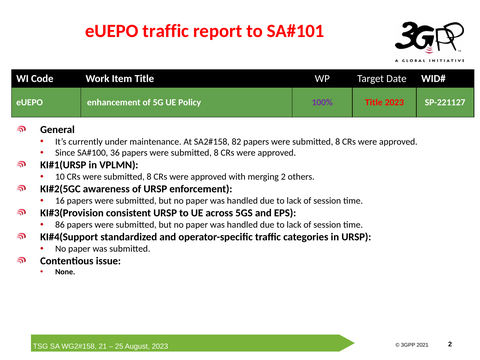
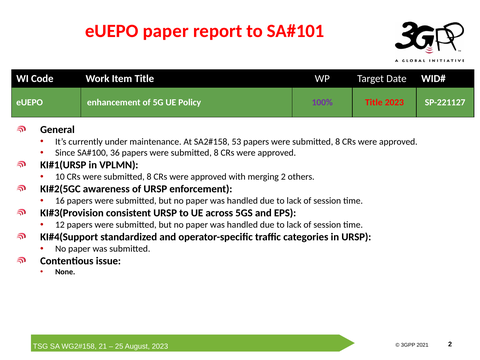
eUEPO traffic: traffic -> paper (166, 31)
82: 82 -> 53 (236, 142)
86: 86 -> 12 (60, 225)
